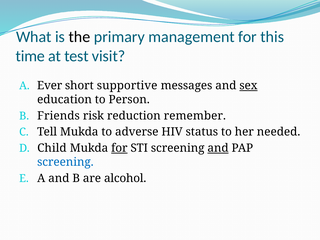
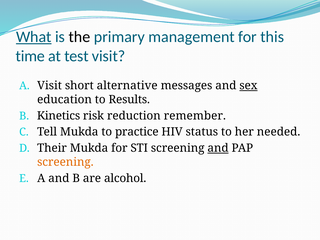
What underline: none -> present (34, 37)
A Ever: Ever -> Visit (50, 86)
supportive: supportive -> alternative (127, 86)
Person: Person -> Results (129, 100)
Friends: Friends -> Kinetics (59, 116)
adverse: adverse -> practice (137, 132)
Child: Child -> Their (52, 148)
for underline: present -> none (119, 148)
screening colour: blue -> orange (65, 162)
